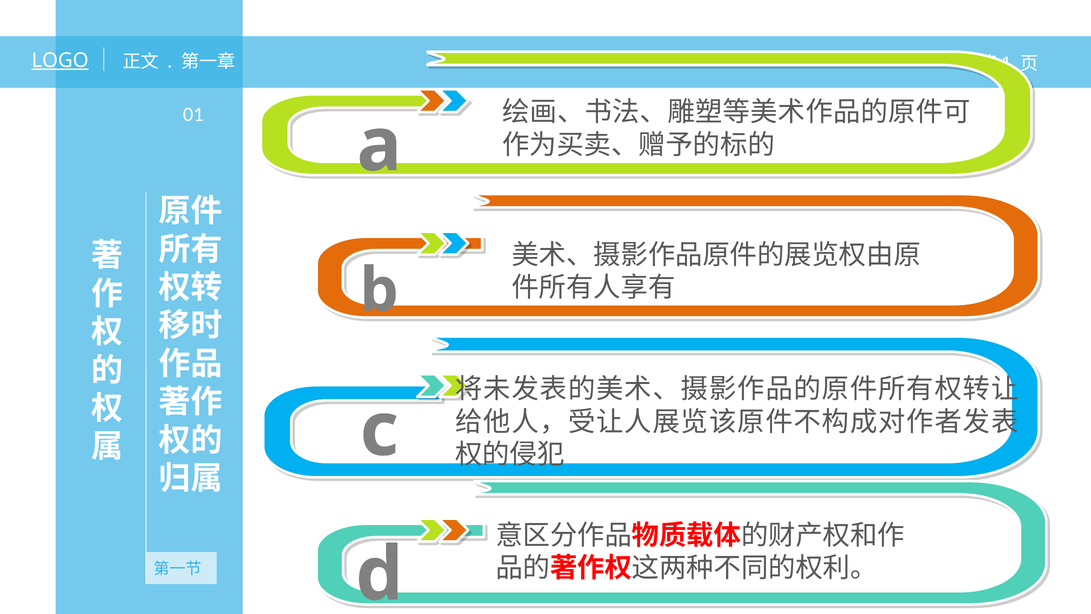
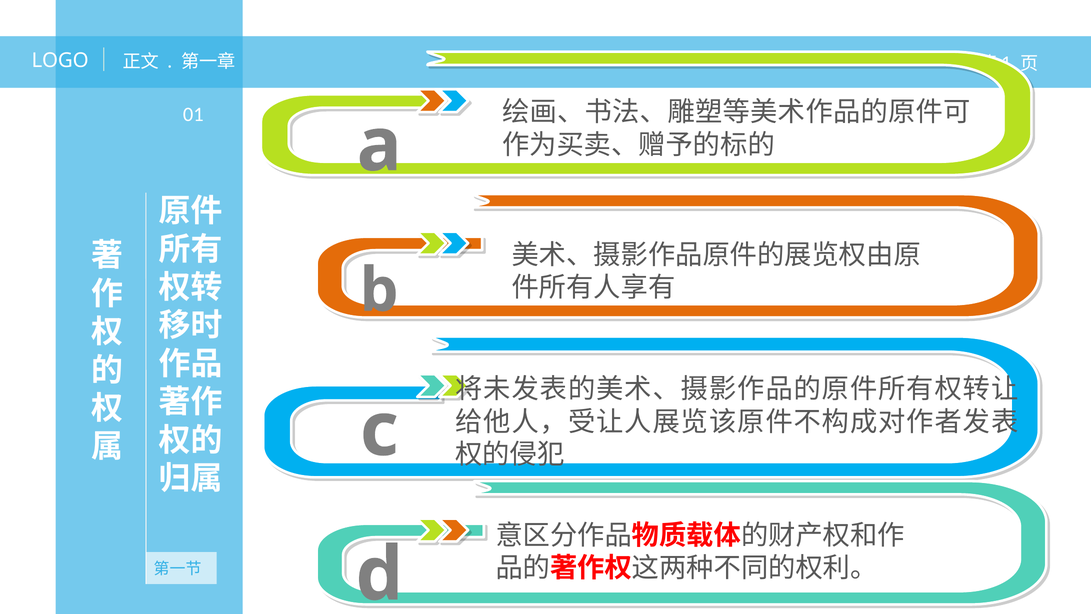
LOGO underline: present -> none (60, 60)
